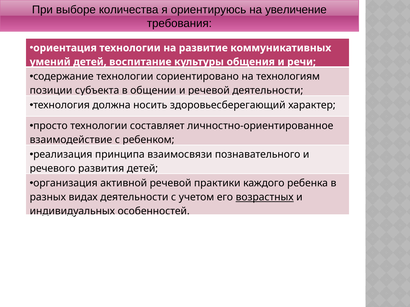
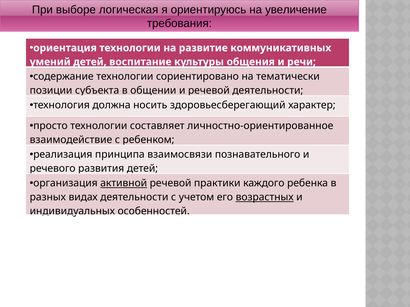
количества: количества -> логическая (129, 10)
технологиям: технологиям -> тематически (288, 77)
активной underline: none -> present (124, 184)
